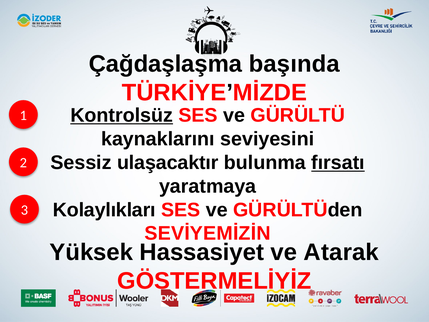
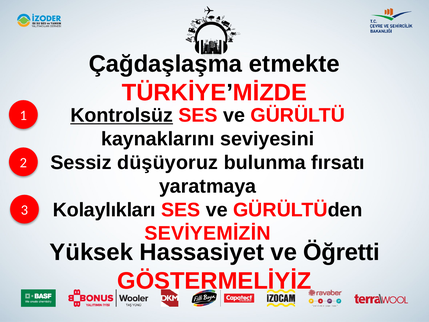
başında: başında -> etmekte (294, 64)
ulaşacaktır: ulaşacaktır -> düşüyoruz (168, 163)
fırsatı underline: present -> none (338, 163)
Atarak: Atarak -> Öğretti (341, 252)
